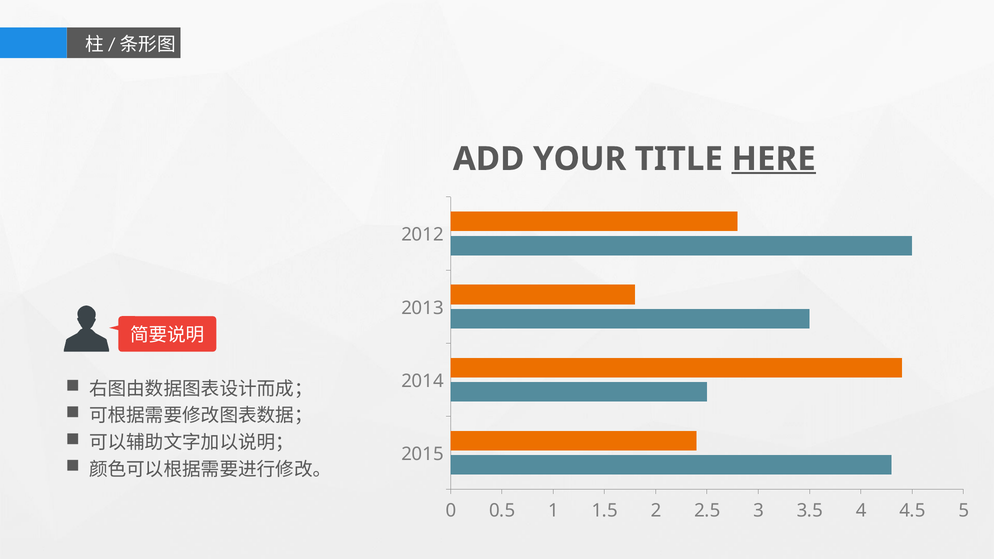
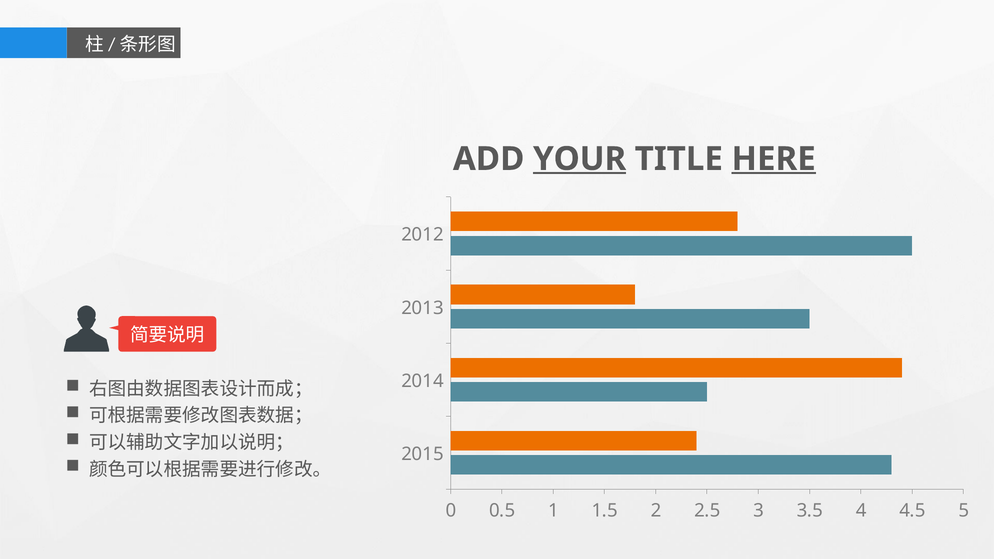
YOUR underline: none -> present (580, 159)
